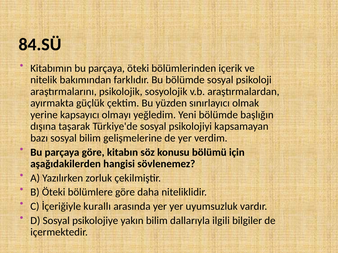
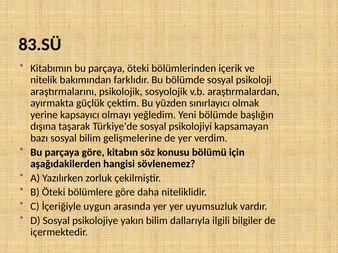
84.SÜ: 84.SÜ -> 83.SÜ (40, 45)
kurallı: kurallı -> uygun (97, 207)
